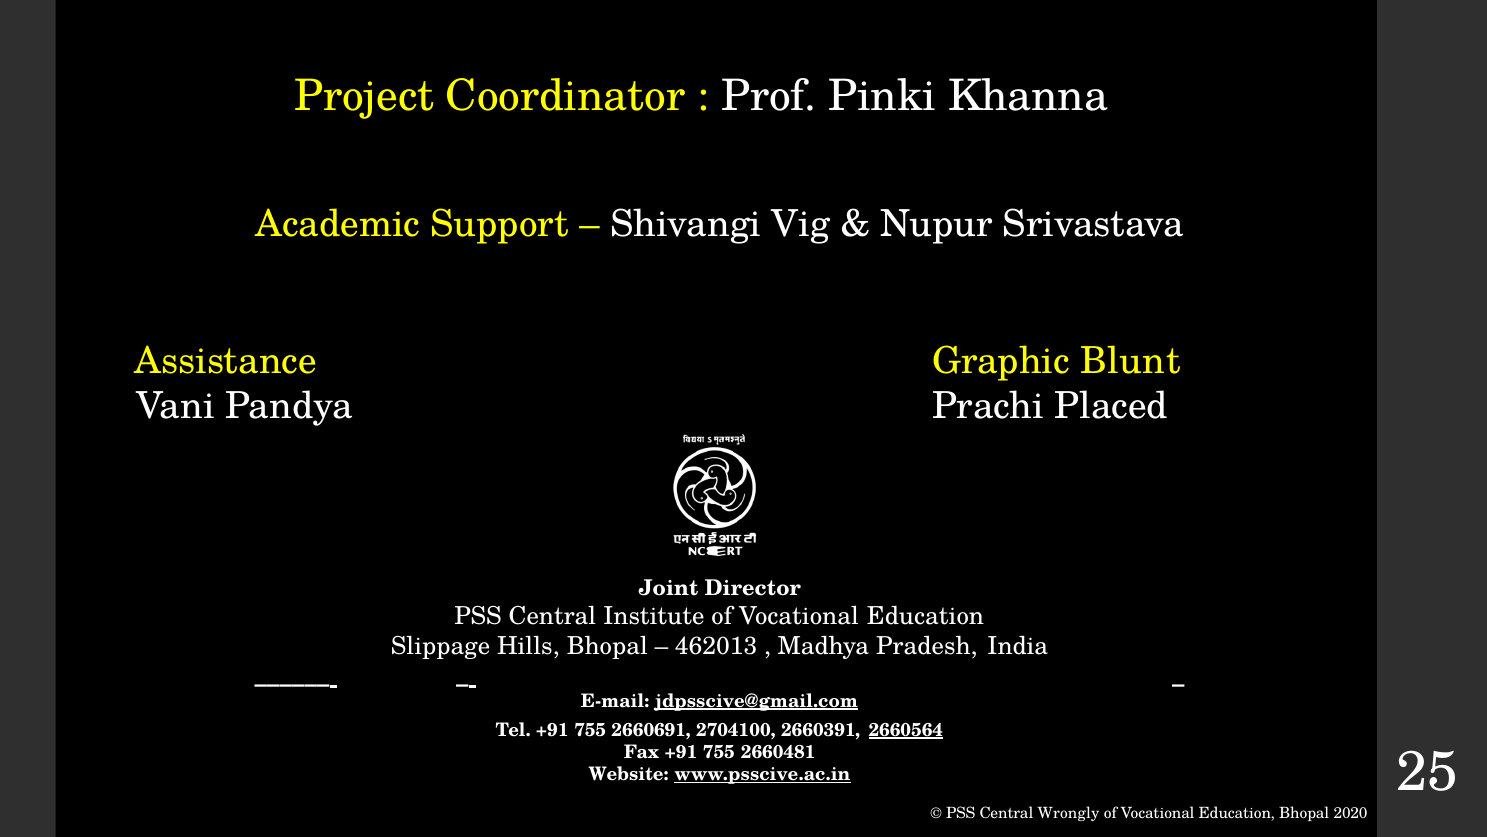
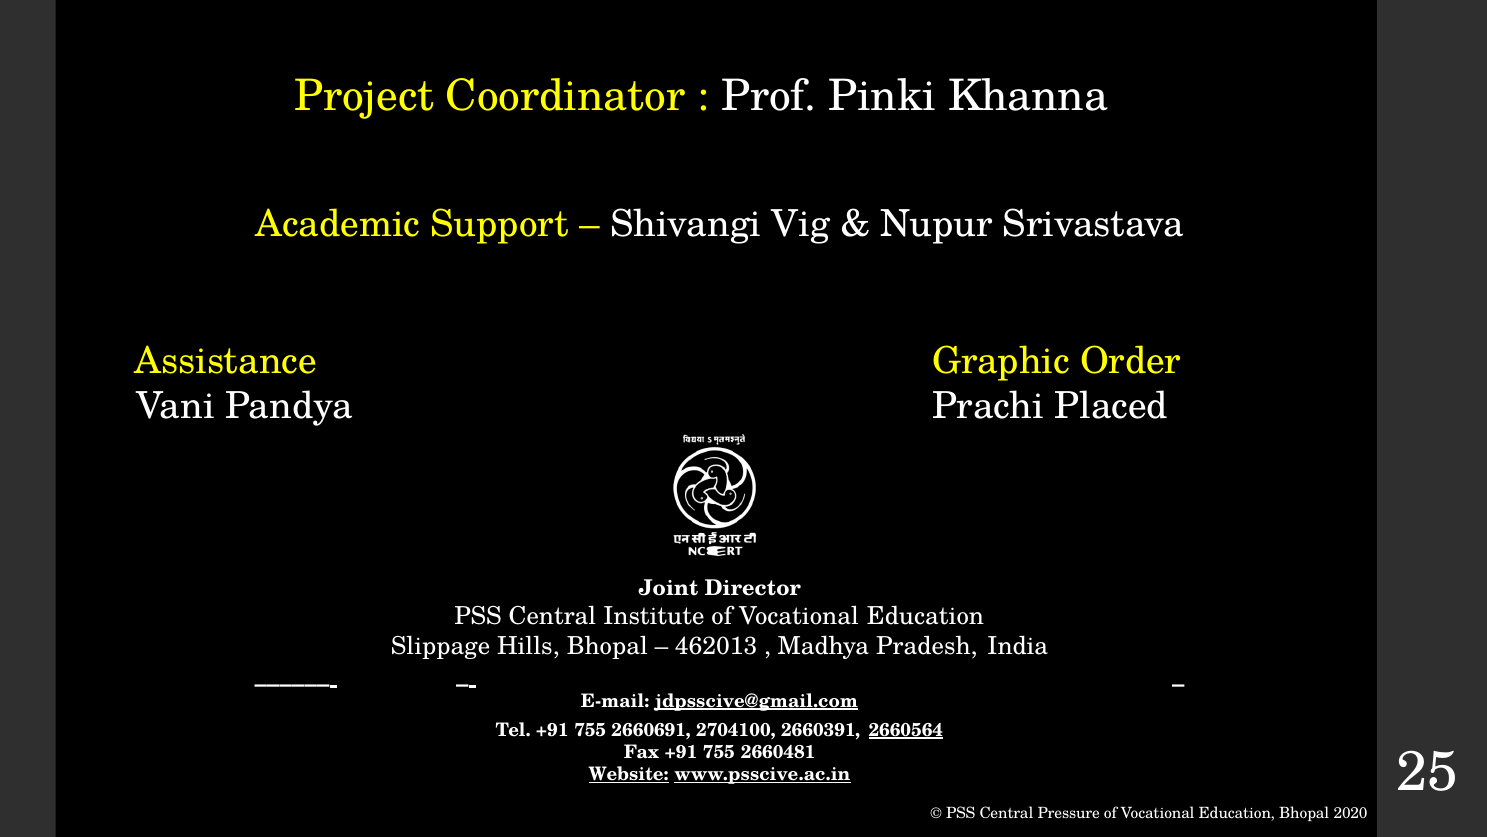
Blunt: Blunt -> Order (1131, 361)
Website underline: none -> present (629, 774)
Wrongly: Wrongly -> Pressure (1069, 813)
